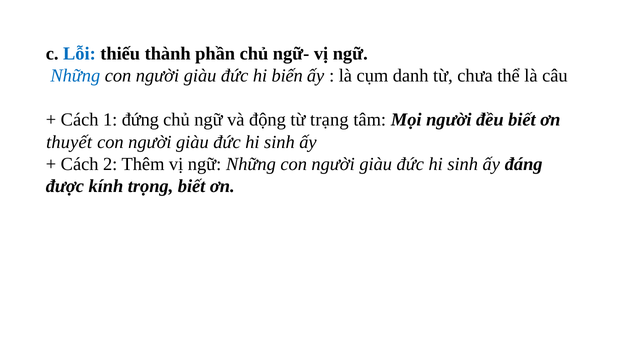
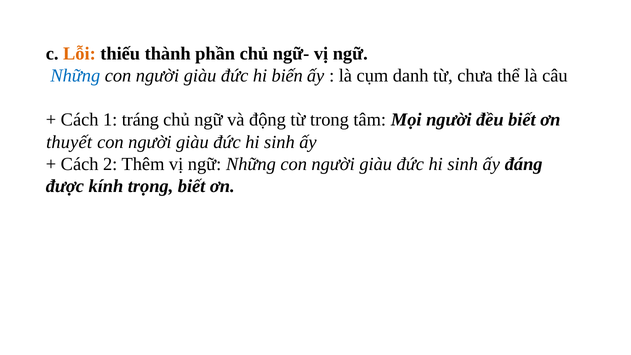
Lỗi colour: blue -> orange (79, 54)
đứng: đứng -> tráng (140, 120)
trạng: trạng -> trong (329, 120)
